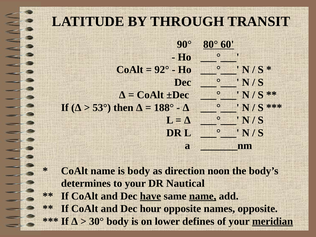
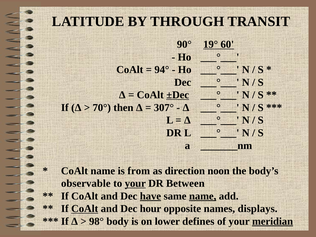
80°: 80° -> 19° (211, 44)
92°: 92° -> 94° (162, 70)
±Dec underline: none -> present (178, 95)
53°: 53° -> 70° (102, 108)
188°: 188° -> 307° (164, 108)
is body: body -> from (139, 171)
determines: determines -> observable (86, 183)
your underline: none -> present (135, 183)
Nautical: Nautical -> Between (185, 183)
CoAlt underline: none -> present (85, 209)
names opposite: opposite -> displays (258, 209)
30°: 30° -> 98° (96, 221)
